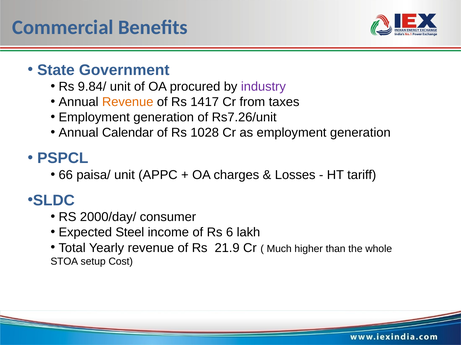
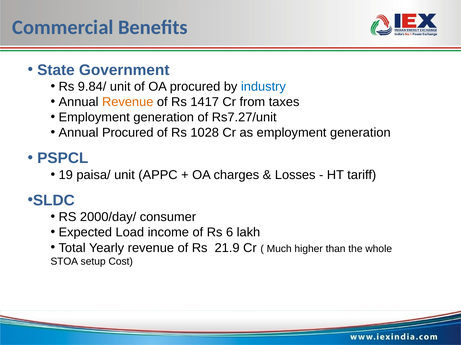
industry colour: purple -> blue (263, 87)
Rs7.26/unit: Rs7.26/unit -> Rs7.27/unit (244, 118)
Annual Calendar: Calendar -> Procured (128, 133)
66: 66 -> 19 (66, 175)
Steel: Steel -> Load (130, 233)
